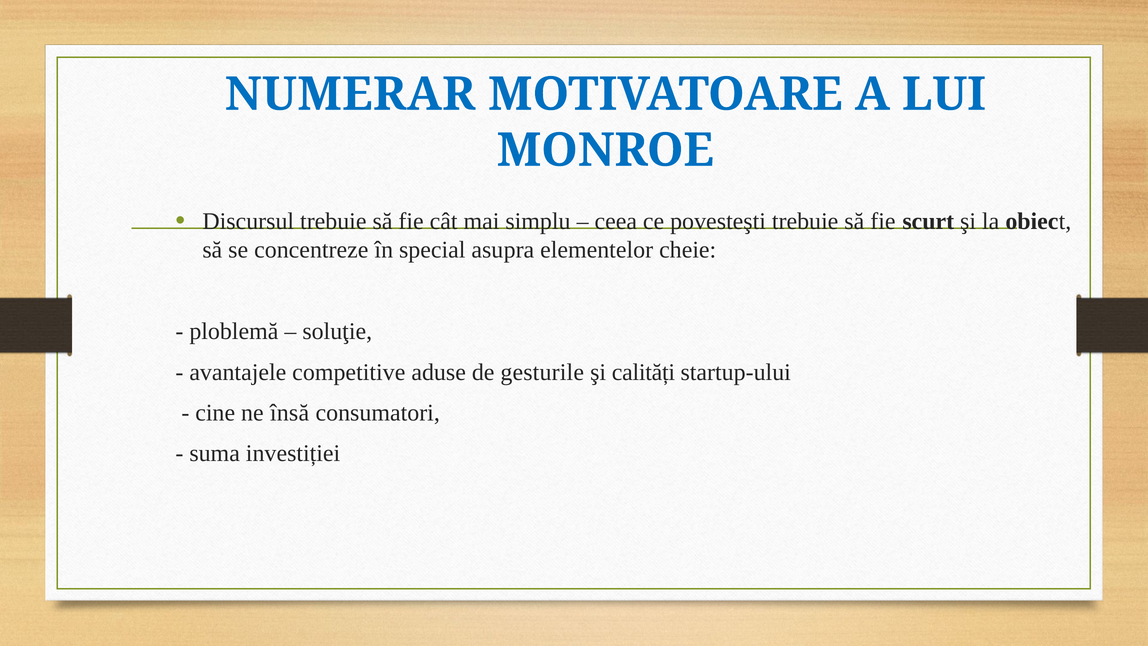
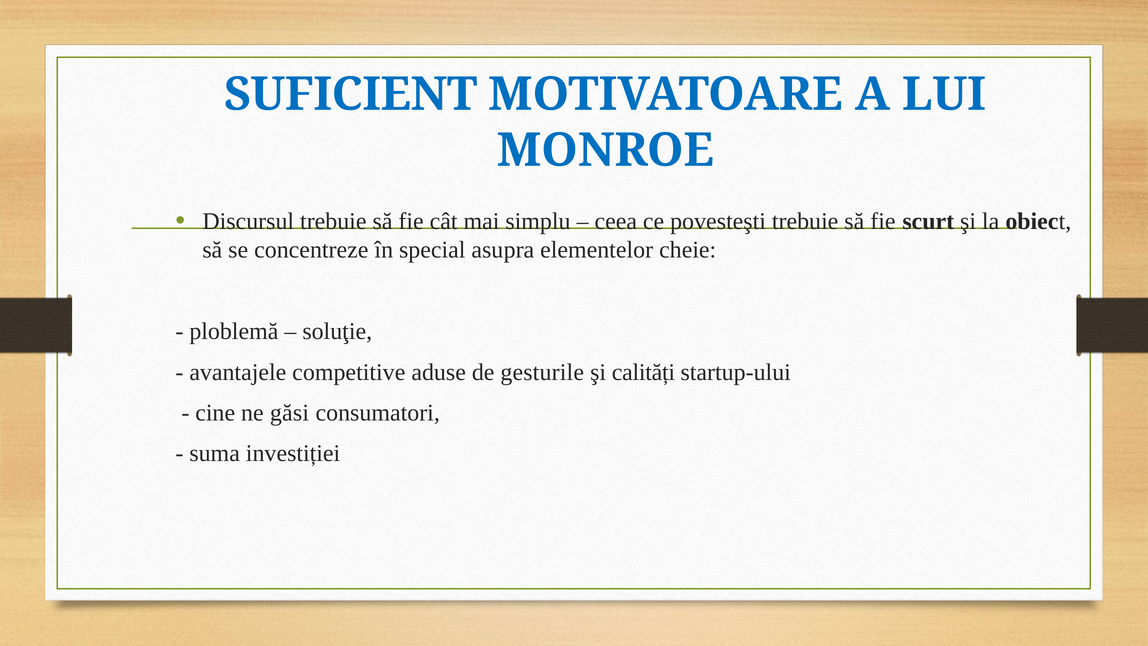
NUMERAR: NUMERAR -> SUFICIENT (351, 94)
însă: însă -> găsi (289, 413)
